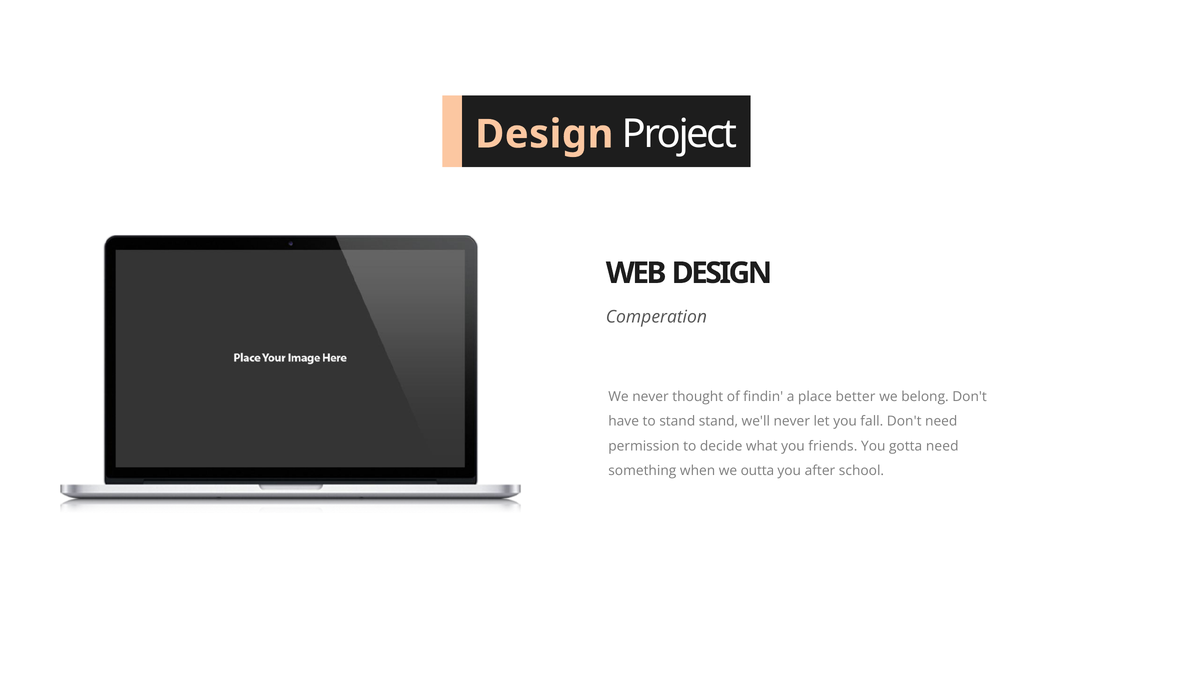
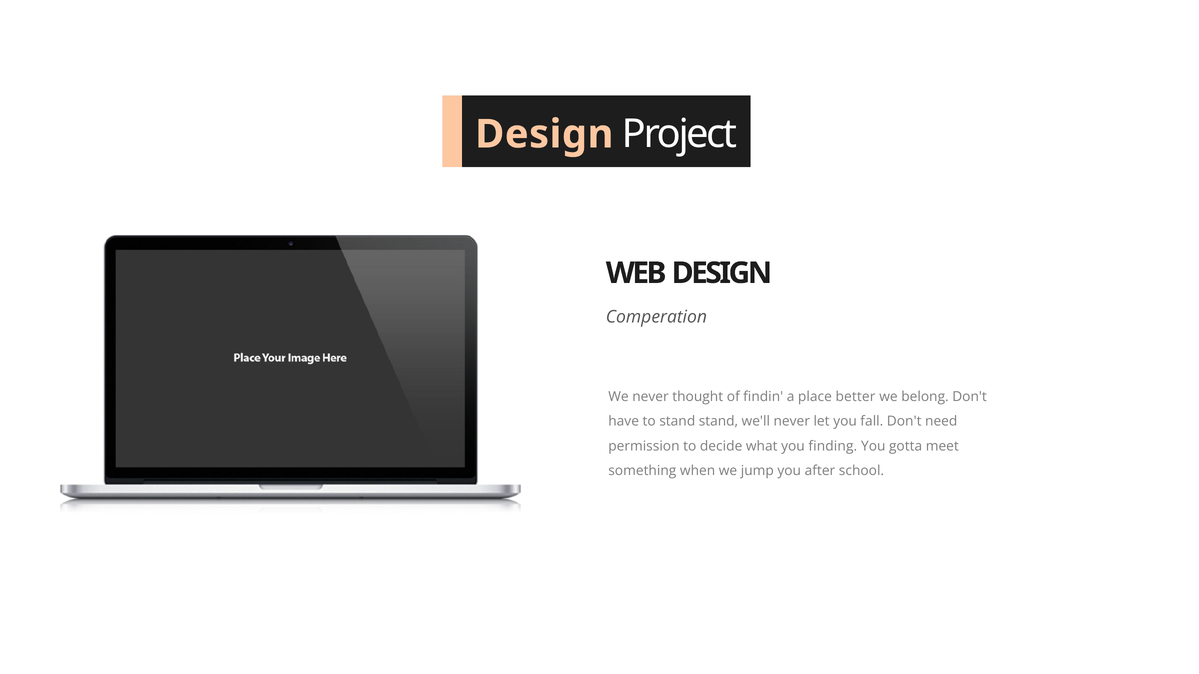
friends: friends -> finding (833, 446)
gotta need: need -> meet (942, 446)
outta: outta -> jump (757, 471)
